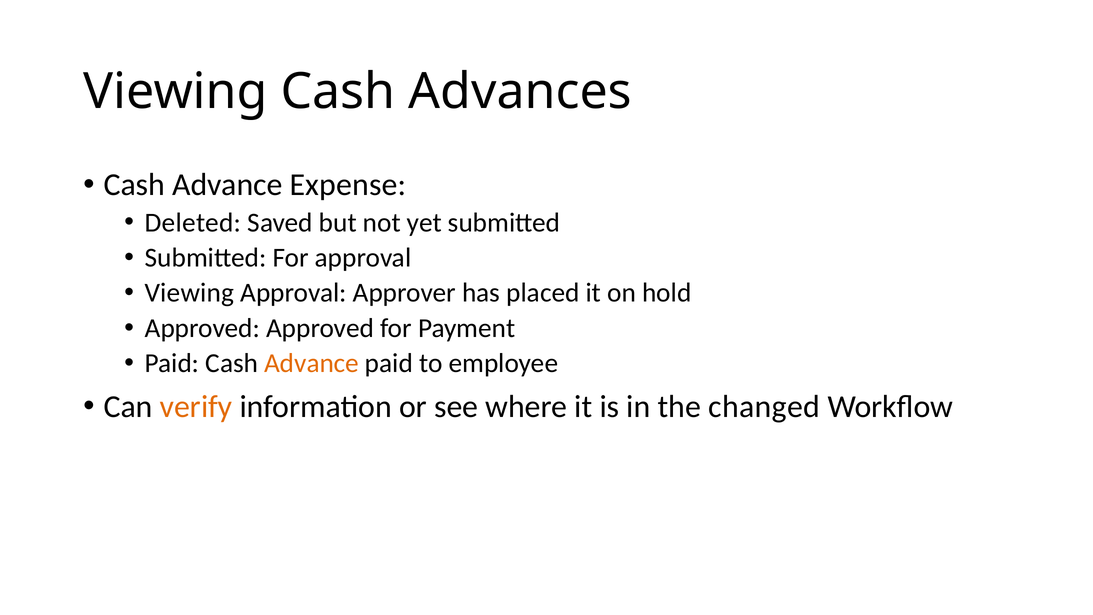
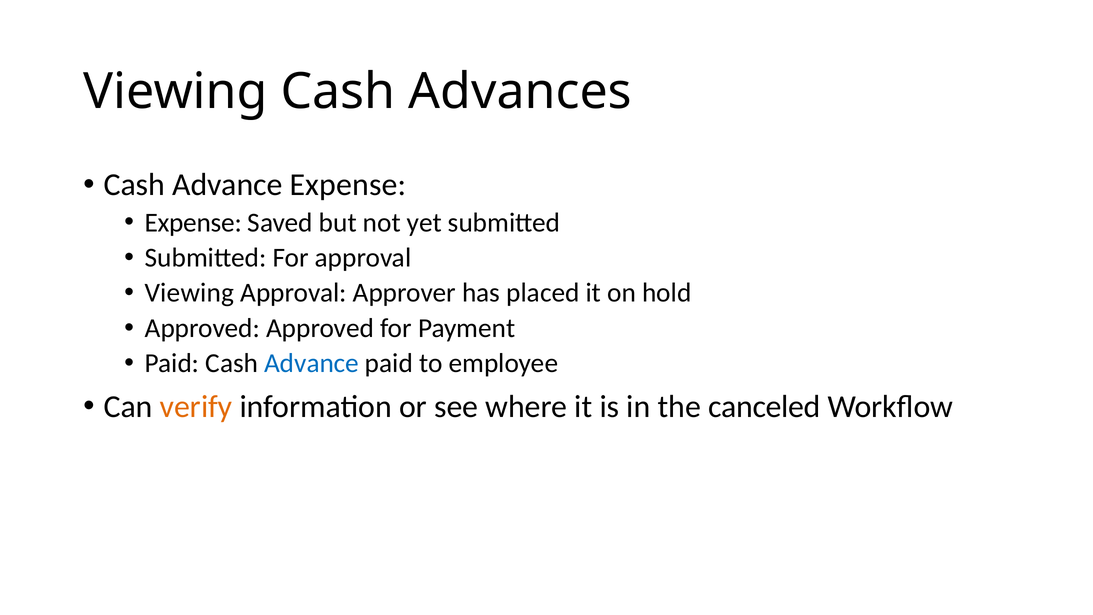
Deleted: Deleted -> Expense (193, 222)
Advance colour: orange -> blue (312, 363)
changed: changed -> canceled (764, 407)
